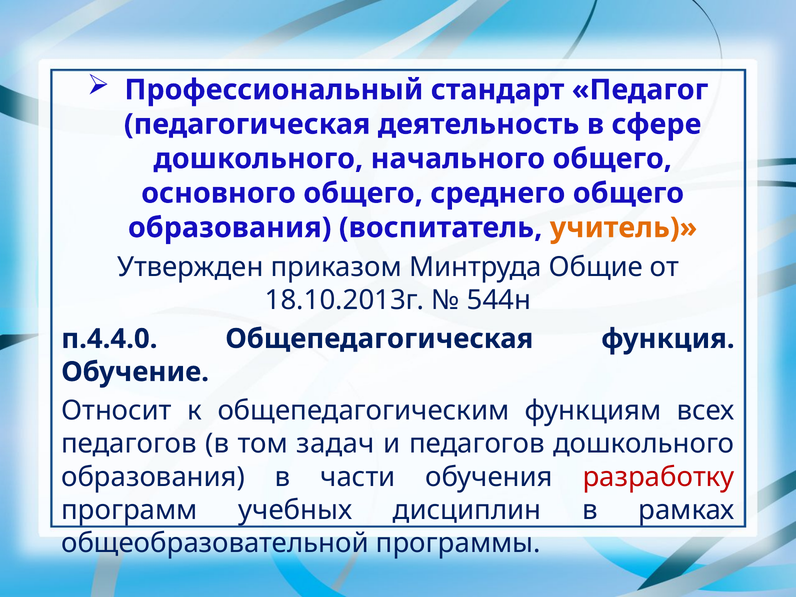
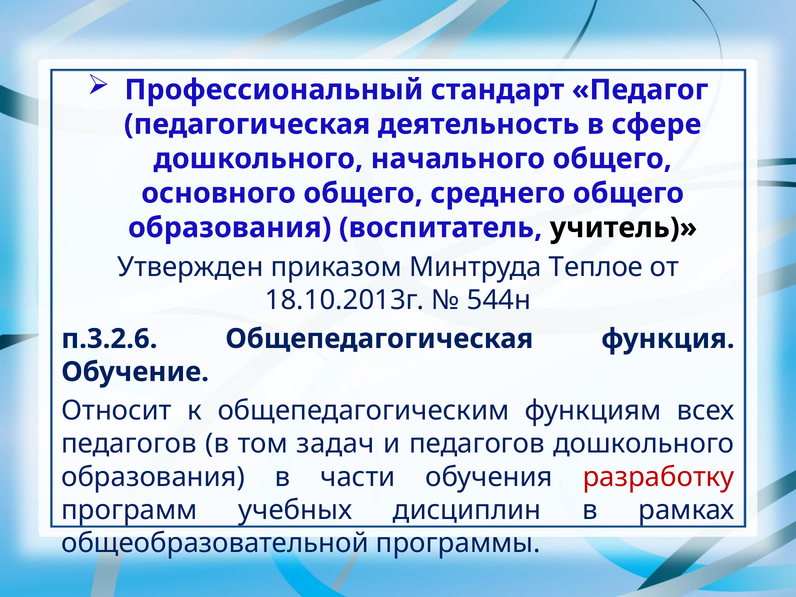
учитель colour: orange -> black (624, 228)
Общие: Общие -> Теплое (596, 267)
п.4.4.0: п.4.4.0 -> п.3.2.6 (109, 339)
